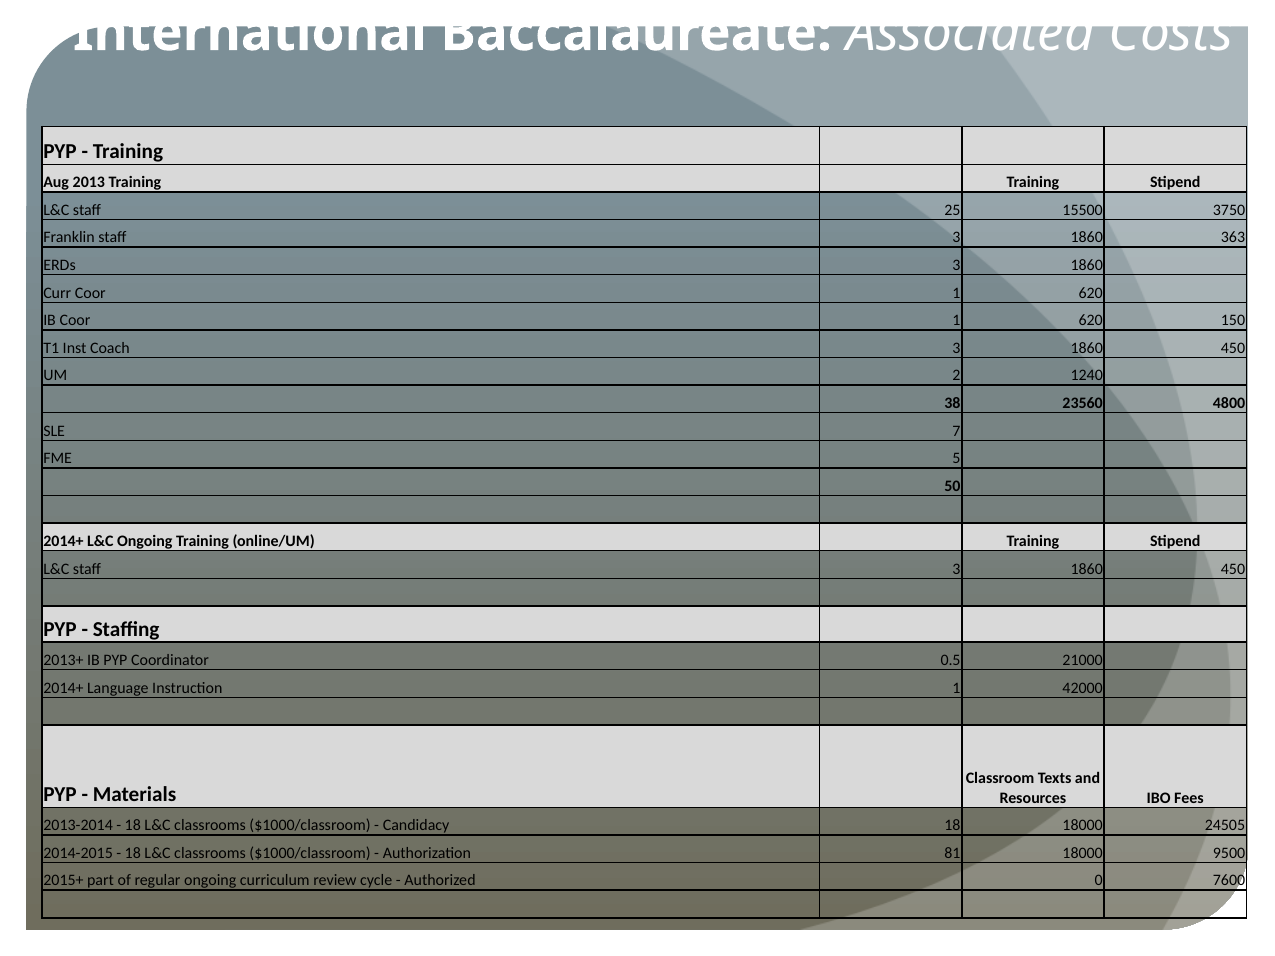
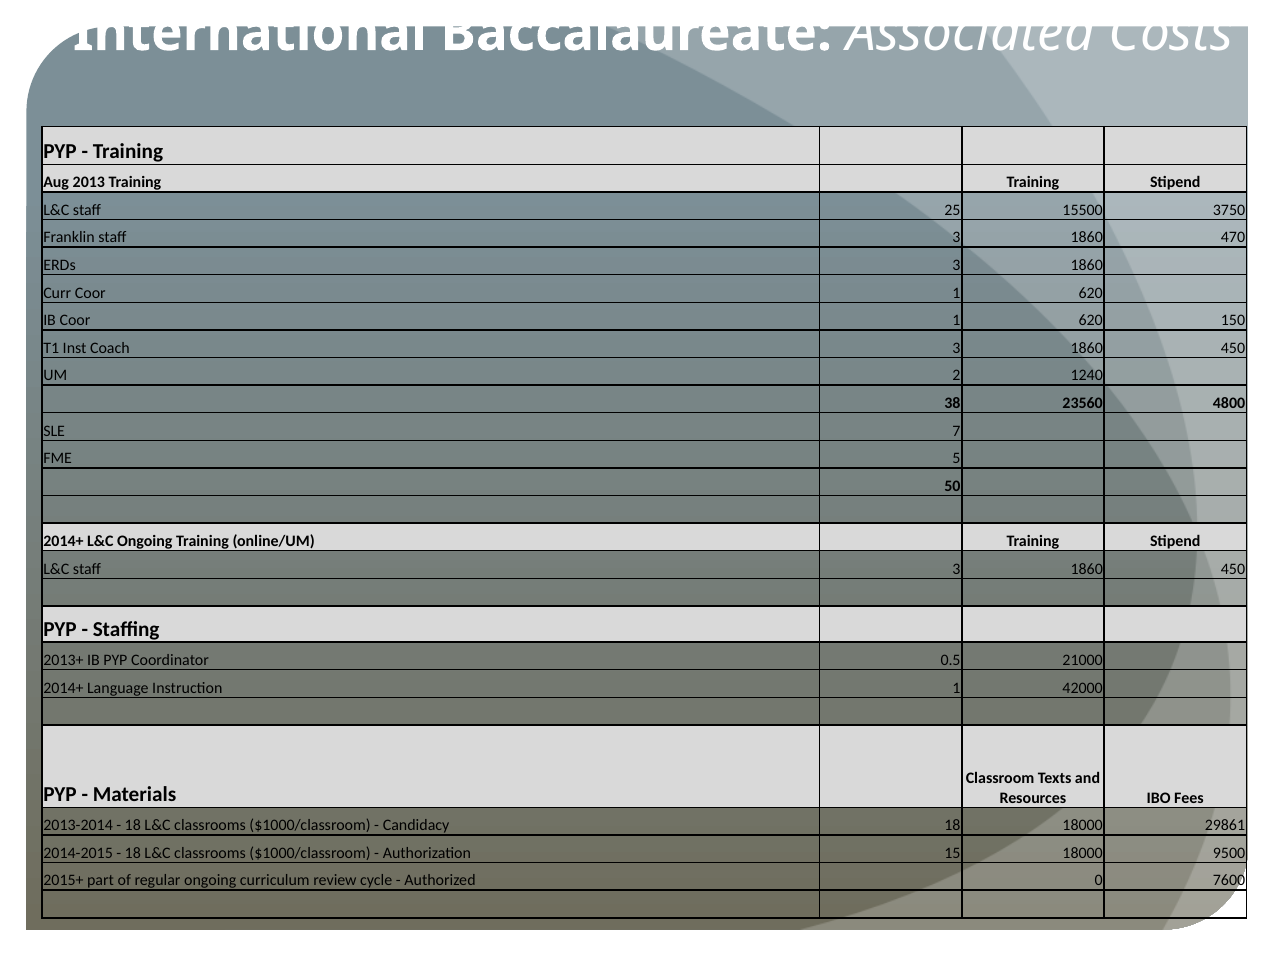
363: 363 -> 470 (1233, 238)
24505: 24505 -> 29861 (1225, 826)
81: 81 -> 15 (952, 853)
